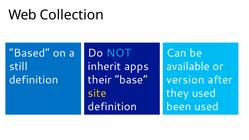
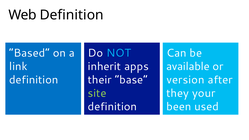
Web Collection: Collection -> Definition (72, 15)
still: still -> link (18, 66)
site colour: yellow -> light green (97, 93)
they used: used -> your (204, 93)
